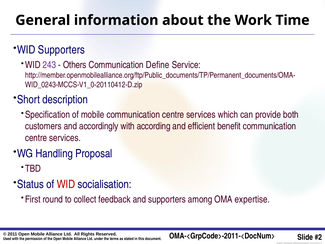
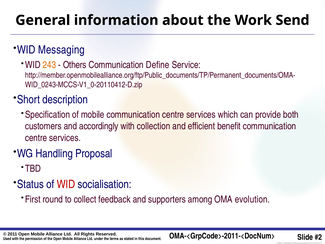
Time: Time -> Send (293, 20)
WID Supporters: Supporters -> Messaging (61, 50)
243 colour: purple -> orange (49, 65)
according: according -> collection (154, 126)
expertise: expertise -> evolution (252, 199)
